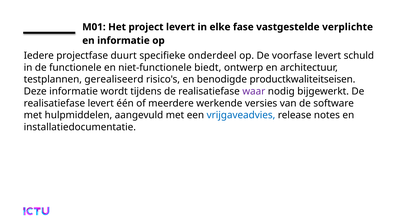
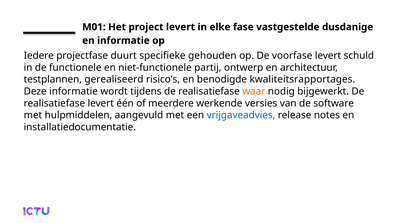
verplichte: verplichte -> dusdanige (348, 27)
onderdeel: onderdeel -> gehouden (212, 56)
biedt: biedt -> partij (208, 67)
productkwaliteitseisen: productkwaliteitseisen -> kwaliteitsrapportages (302, 79)
waar colour: purple -> orange (254, 91)
